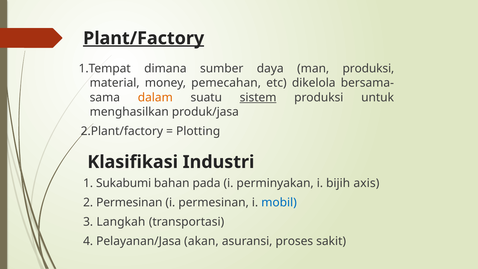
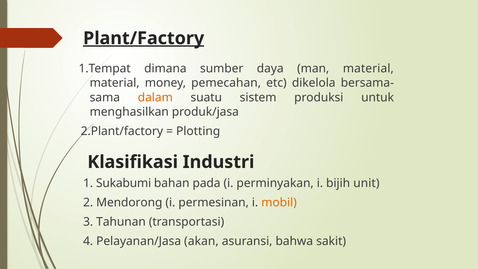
man produksi: produksi -> material (368, 69)
sistem underline: present -> none (258, 97)
axis: axis -> unit (366, 183)
2 Permesinan: Permesinan -> Mendorong (129, 202)
mobil colour: blue -> orange (279, 202)
Langkah: Langkah -> Tahunan (121, 222)
proses: proses -> bahwa (294, 241)
